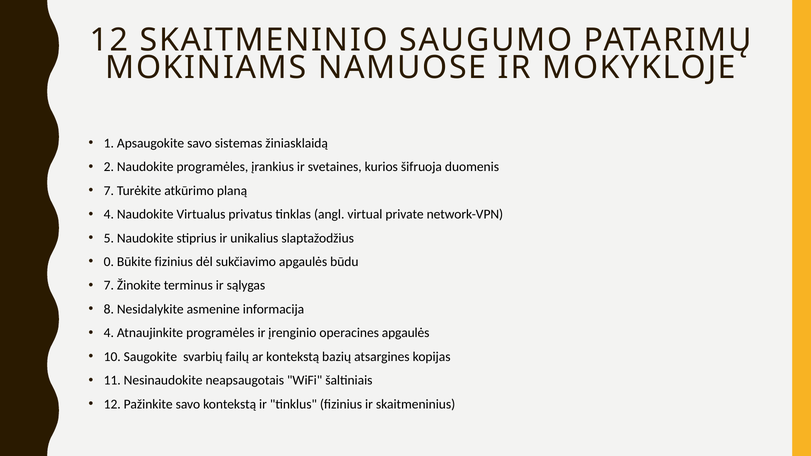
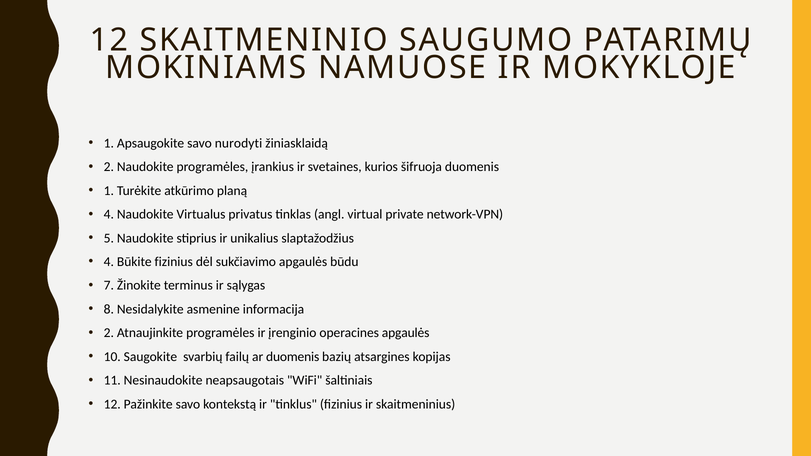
sistemas: sistemas -> nurodyti (238, 143)
7: 7 -> 1 (109, 191)
0: 0 -> 4 (109, 262)
4: 4 -> 2 (109, 333)
ar kontekstą: kontekstą -> duomenis (293, 357)
